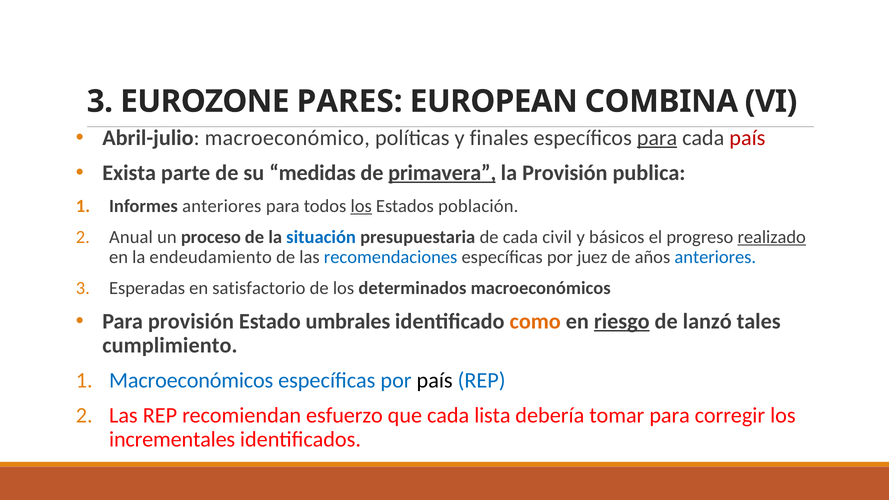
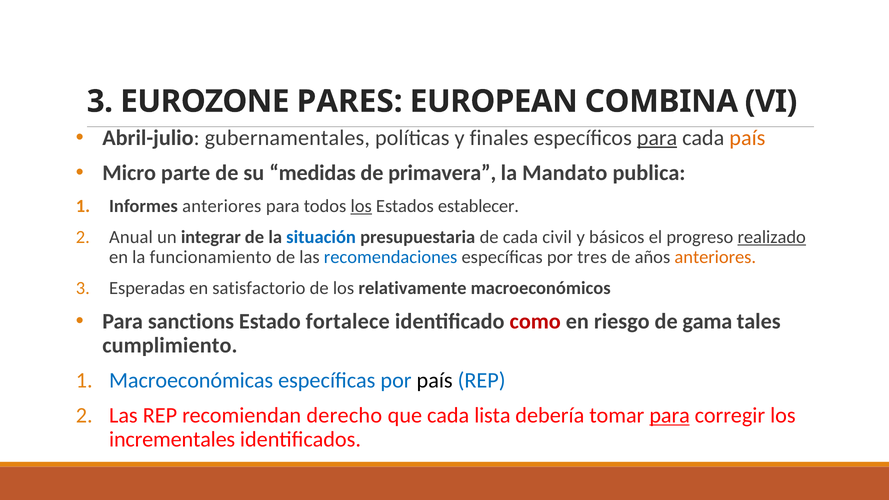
macroeconómico: macroeconómico -> gubernamentales (287, 138)
país colour: red -> orange (747, 138)
Exista: Exista -> Micro (129, 173)
primavera underline: present -> none (442, 173)
la Provisión: Provisión -> Mandato (565, 173)
población: población -> establecer (478, 206)
proceso: proceso -> integrar (211, 237)
endeudamiento: endeudamiento -> funcionamiento (211, 257)
juez: juez -> tres (592, 257)
anteriores colour: blue -> orange (715, 257)
determinados: determinados -> relativamente (412, 288)
Para provisión: provisión -> sanctions (191, 321)
umbrales: umbrales -> fortalece (348, 321)
como colour: orange -> red (535, 321)
riesgo underline: present -> none (622, 321)
lanzó: lanzó -> gama (707, 321)
Macroeconómicos: Macroeconómicos -> Macroeconómicas (191, 380)
esfuerzo: esfuerzo -> derecho (344, 415)
para underline: none -> present (670, 415)
